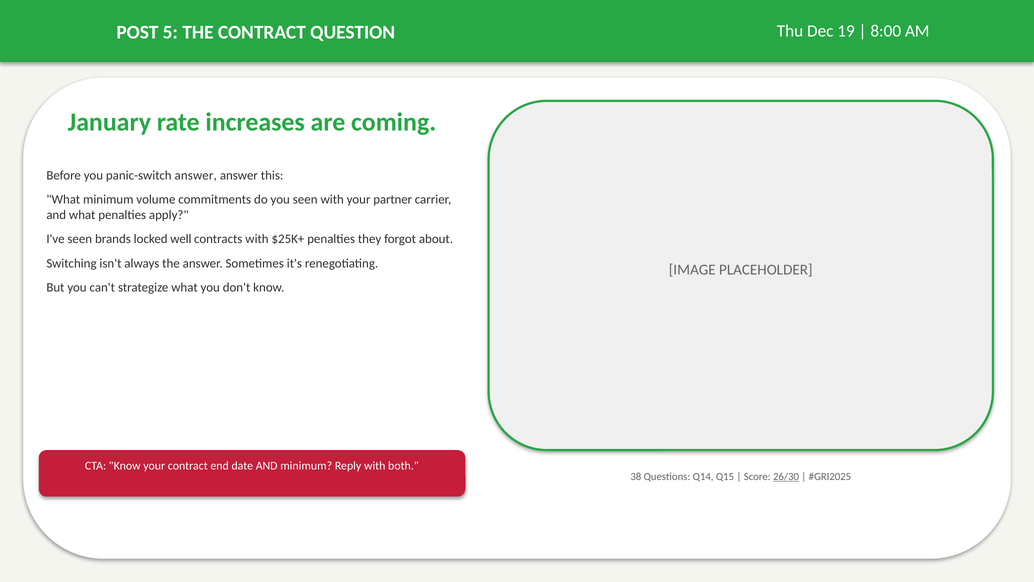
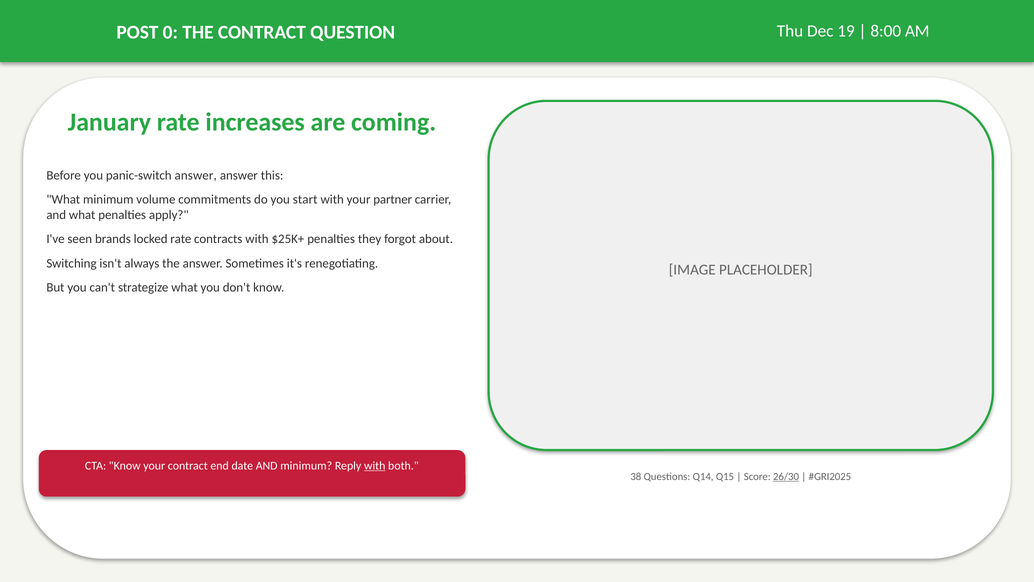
5: 5 -> 0 (170, 32)
you seen: seen -> start (305, 199)
locked well: well -> rate (181, 239)
with underline: none -> present (375, 466)
